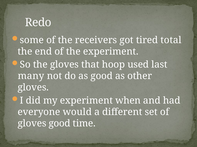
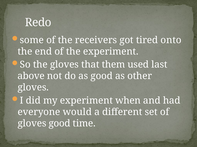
total: total -> onto (171, 40)
hoop: hoop -> them (113, 65)
many: many -> above (31, 76)
